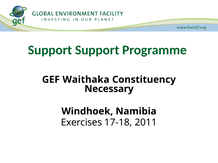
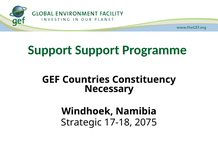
Waithaka: Waithaka -> Countries (86, 80)
Exercises: Exercises -> Strategic (81, 123)
2011: 2011 -> 2075 (146, 123)
